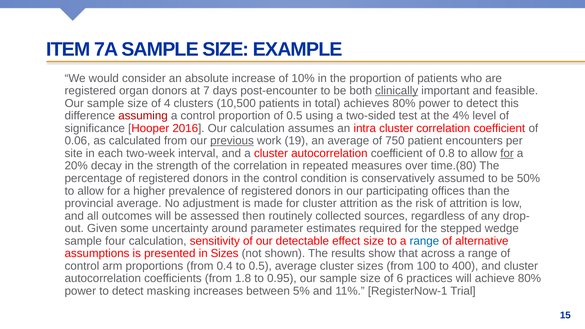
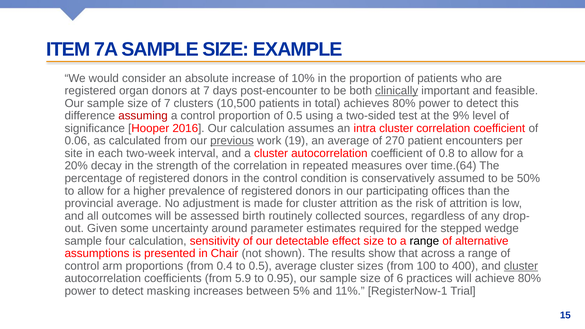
of 4: 4 -> 7 (167, 103)
4%: 4% -> 9% (461, 116)
750: 750 -> 270 (395, 141)
for underline: present -> none (507, 153)
time.(80: time.(80 -> time.(64 (454, 166)
then: then -> birth (254, 216)
range colour: blue -> black (424, 241)
in Sizes: Sizes -> Chair (225, 253)
cluster underline: none -> present (521, 266)
1.8: 1.8 -> 5.9 (243, 278)
